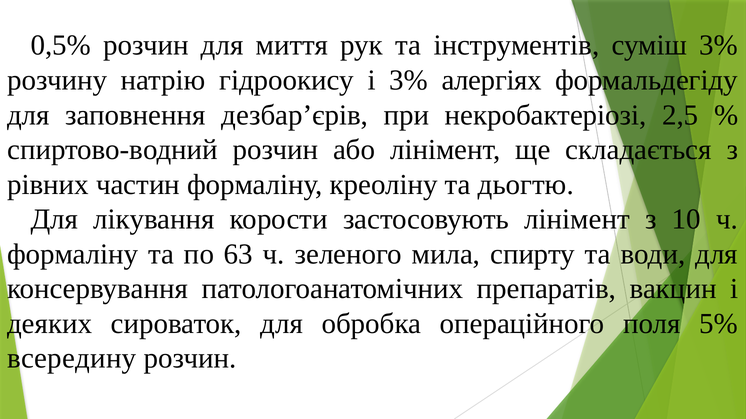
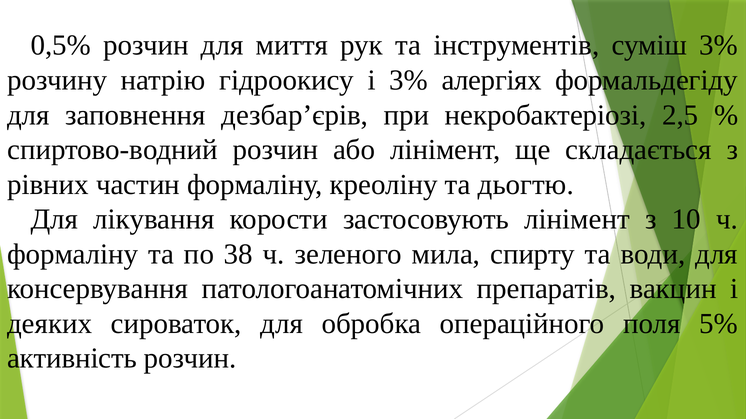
63: 63 -> 38 (238, 254)
всередину: всередину -> активність (72, 359)
